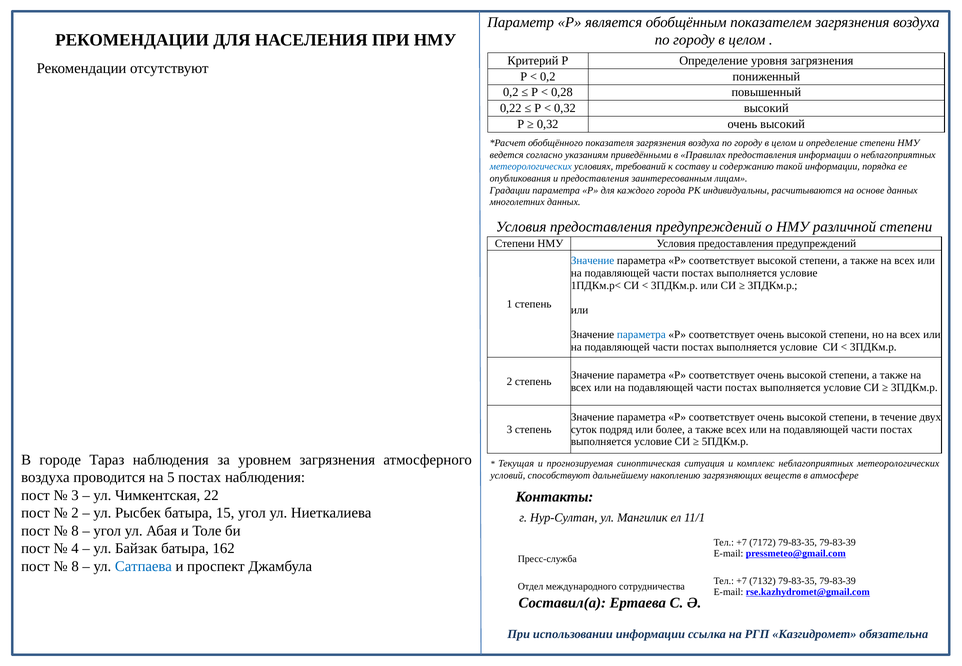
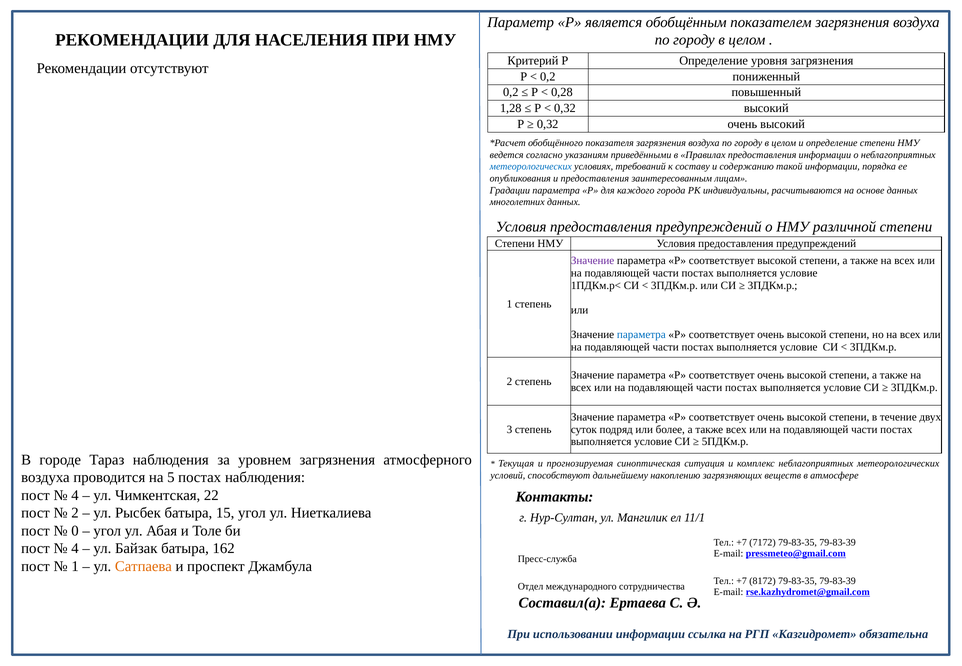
0,22: 0,22 -> 1,28 (511, 108)
Значение colour: blue -> purple (593, 261)
3: 3 -> 4 (75, 495)
8: 8 -> 0 (75, 531)
8: 8 -> 1 (75, 566)
Сатпаева colour: blue -> orange (143, 566)
7132: 7132 -> 8172 (763, 581)
